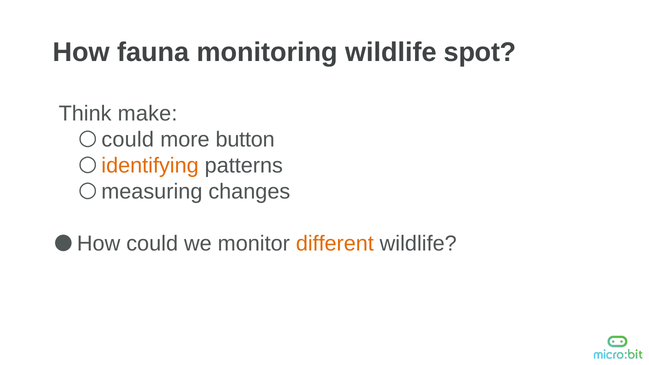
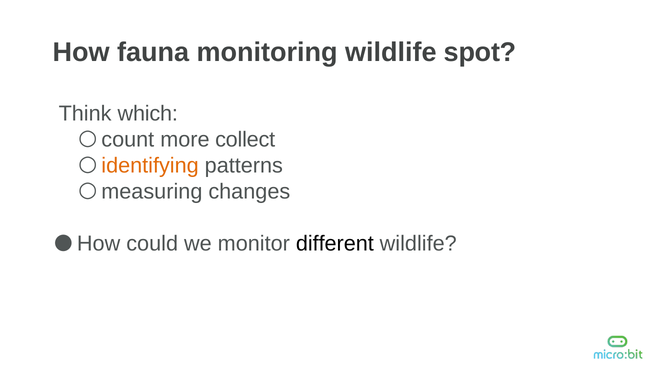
make: make -> which (148, 114)
could: could -> count (128, 140)
button: button -> collect (245, 140)
different colour: orange -> black (335, 244)
